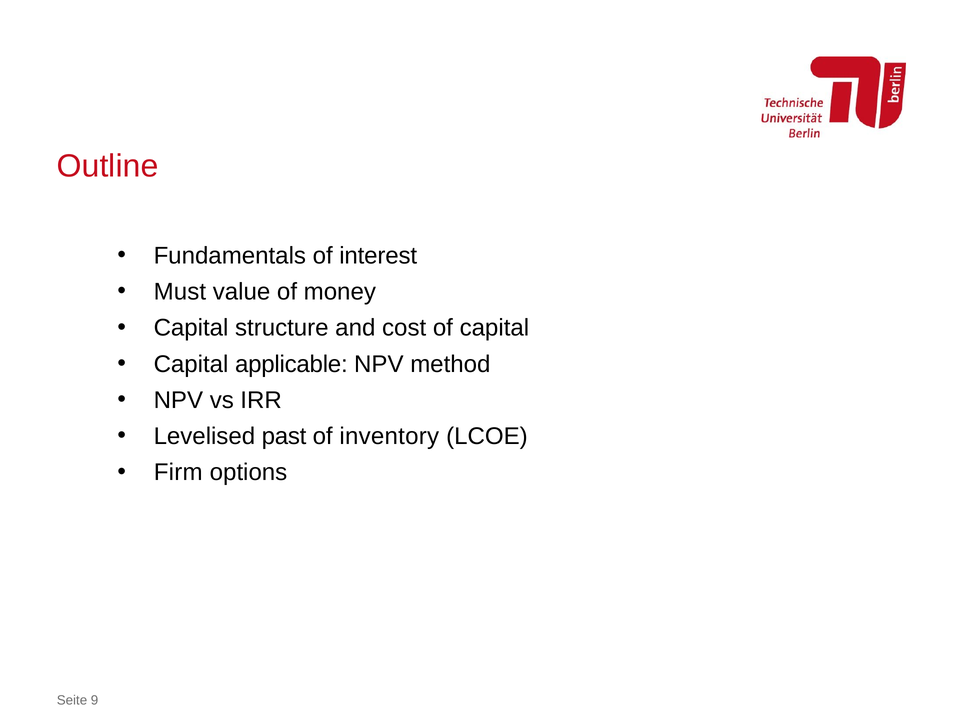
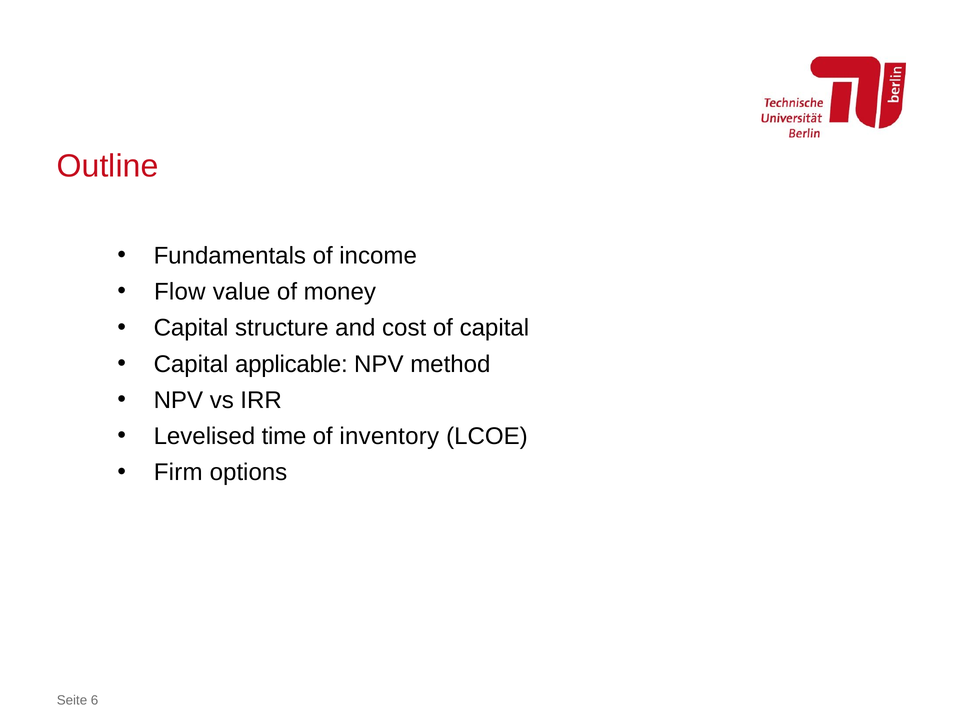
interest: interest -> income (378, 255)
Must: Must -> Flow (180, 291)
past: past -> time (284, 436)
9: 9 -> 6 (95, 700)
